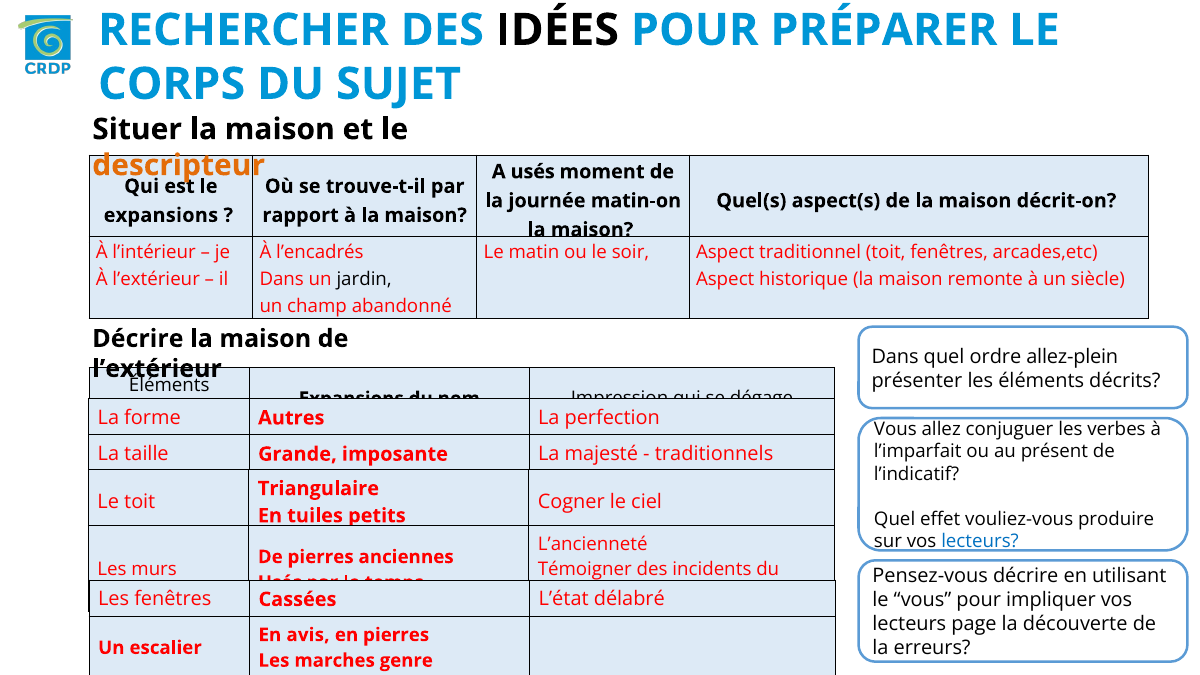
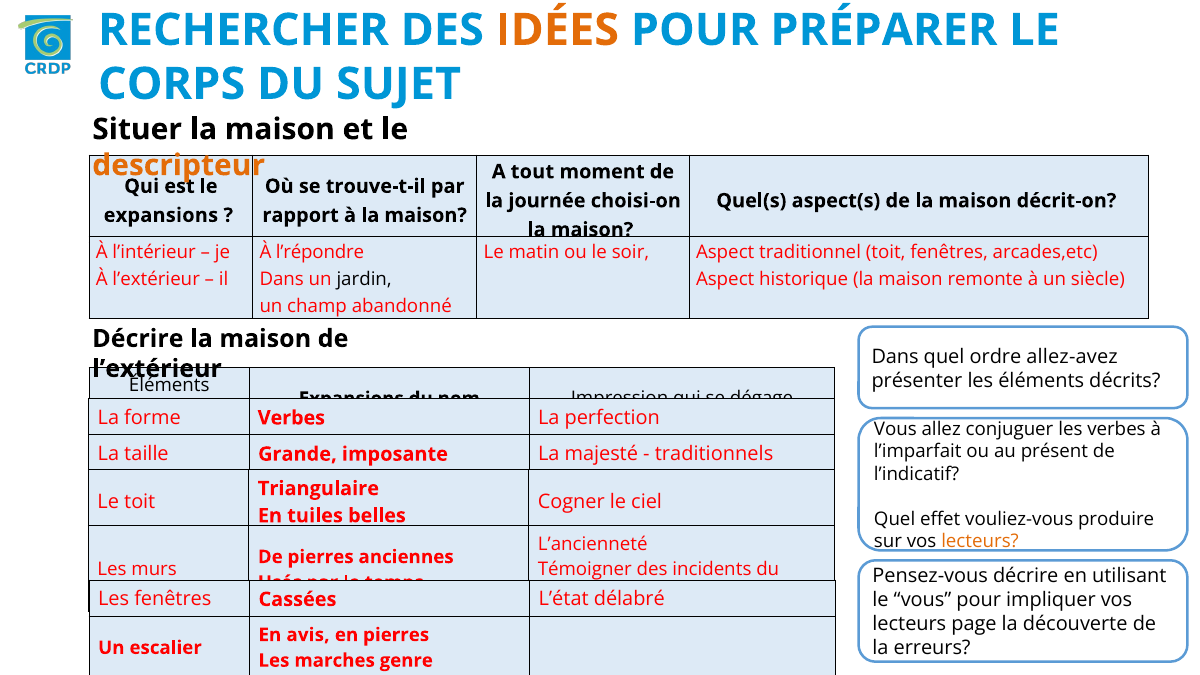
IDÉES colour: black -> orange (557, 30)
A usés: usés -> tout (532, 172)
matin-on: matin-on -> choisi-on (636, 201)
l’encadrés: l’encadrés -> l’répondre (320, 252)
allez-plein: allez-plein -> allez-avez (1072, 357)
Autres: Autres -> Verbes (291, 418)
petits: petits -> belles (377, 516)
lecteurs colour: blue -> orange (980, 542)
